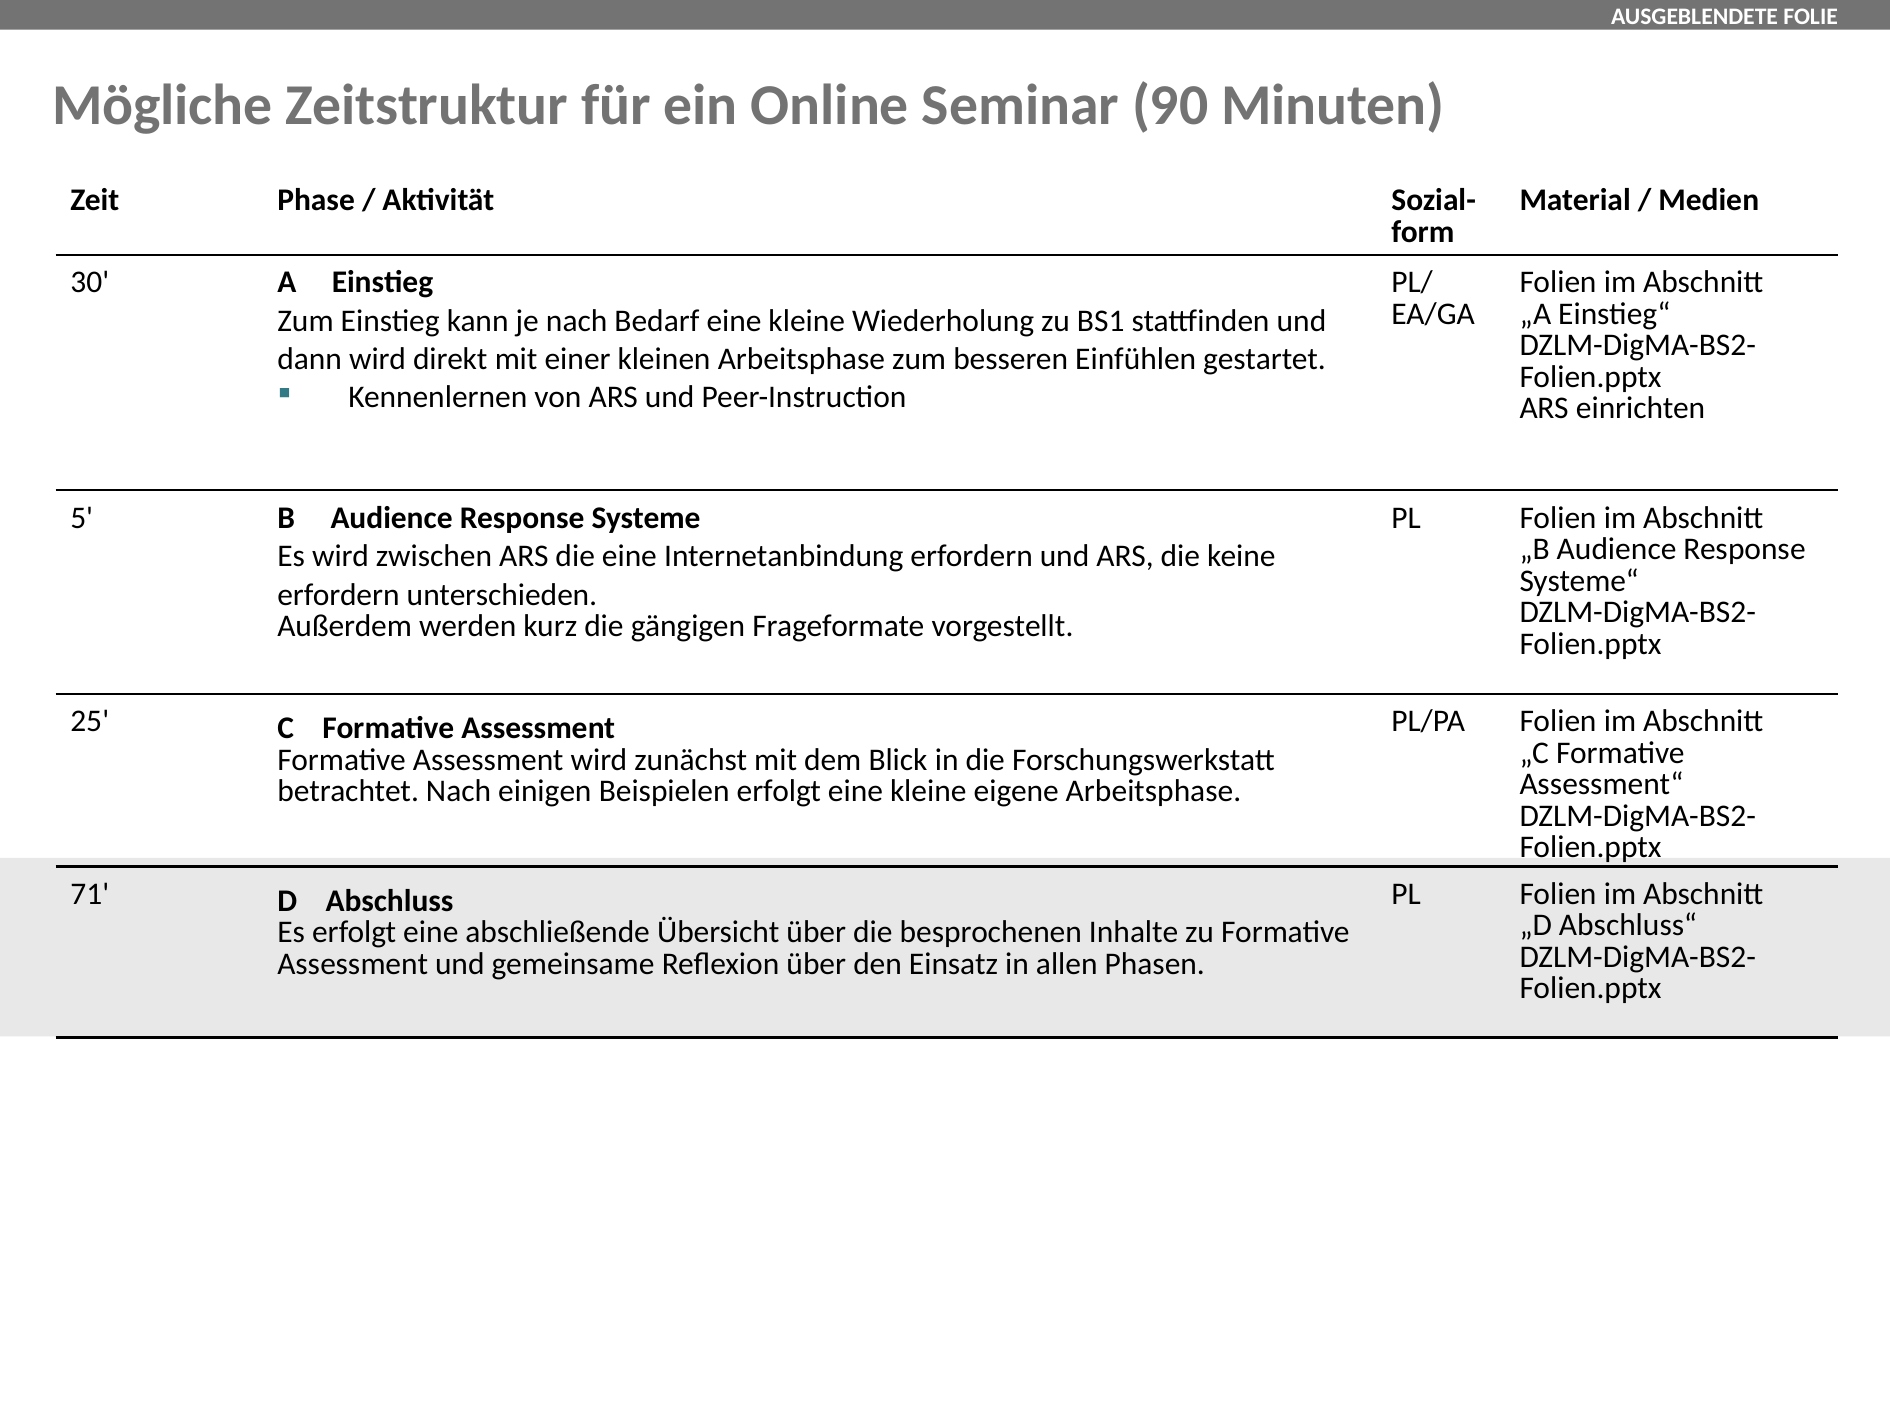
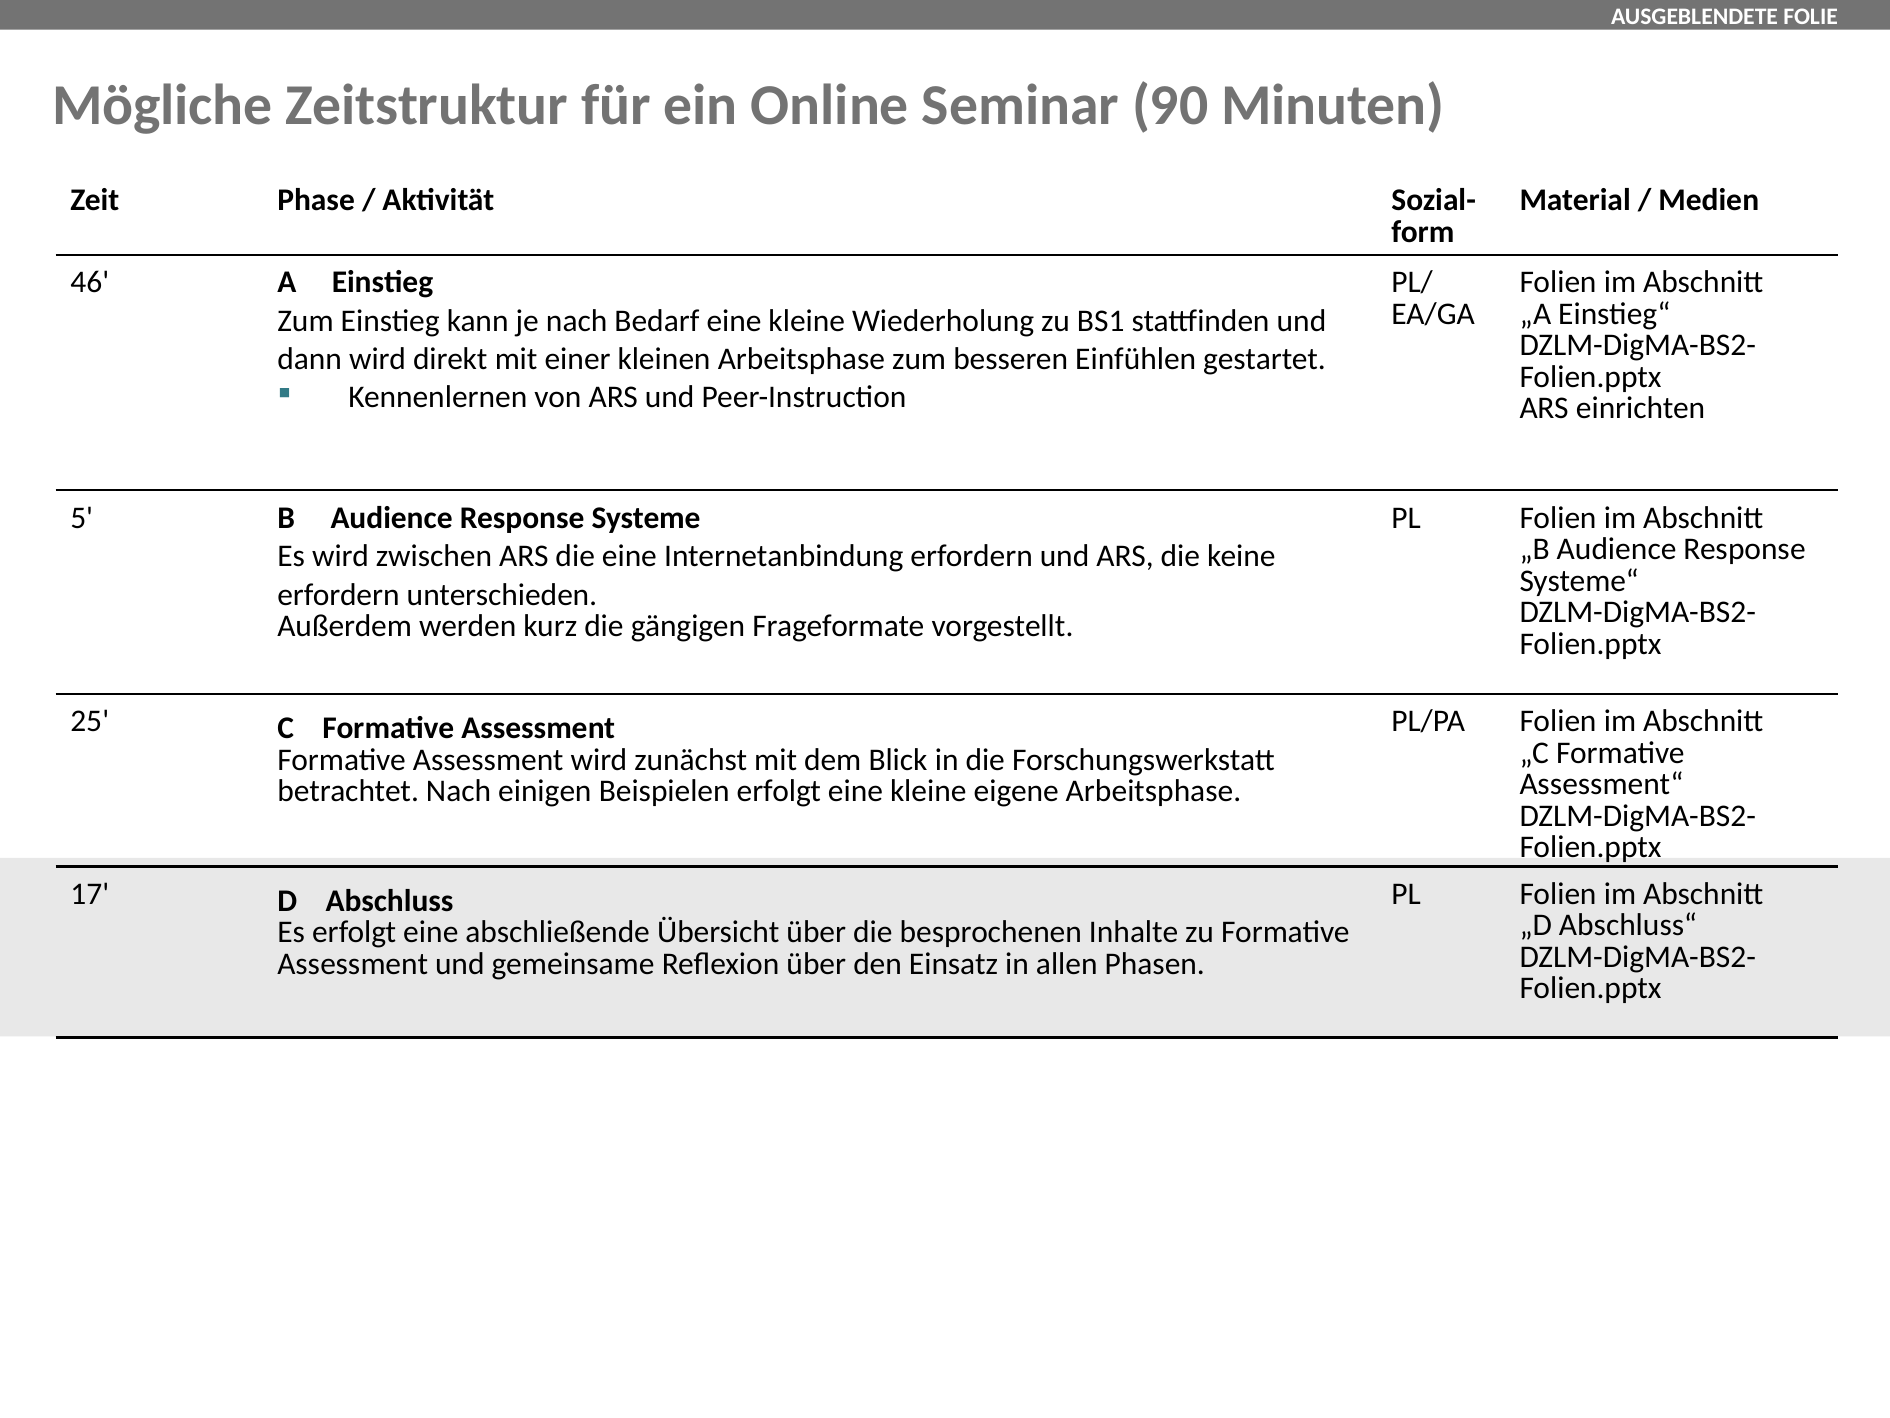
30: 30 -> 46 (90, 282)
71: 71 -> 17 (90, 894)
